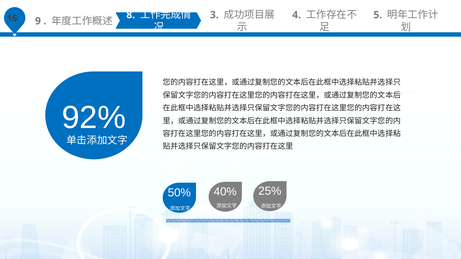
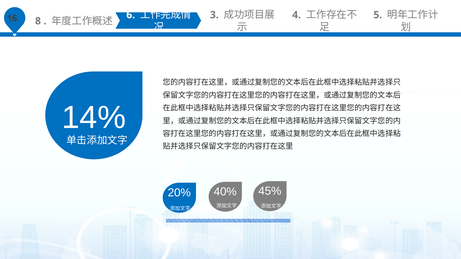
9: 9 -> 8 (38, 21)
8: 8 -> 6 (131, 15)
92%: 92% -> 14% (94, 118)
50%: 50% -> 20% (179, 193)
25%: 25% -> 45% (270, 191)
